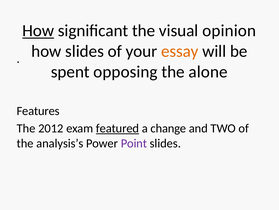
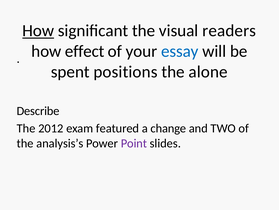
opinion: opinion -> readers (229, 31)
how slides: slides -> effect (85, 51)
essay colour: orange -> blue (180, 51)
opposing: opposing -> positions (125, 72)
Features: Features -> Describe (38, 111)
featured underline: present -> none (118, 128)
